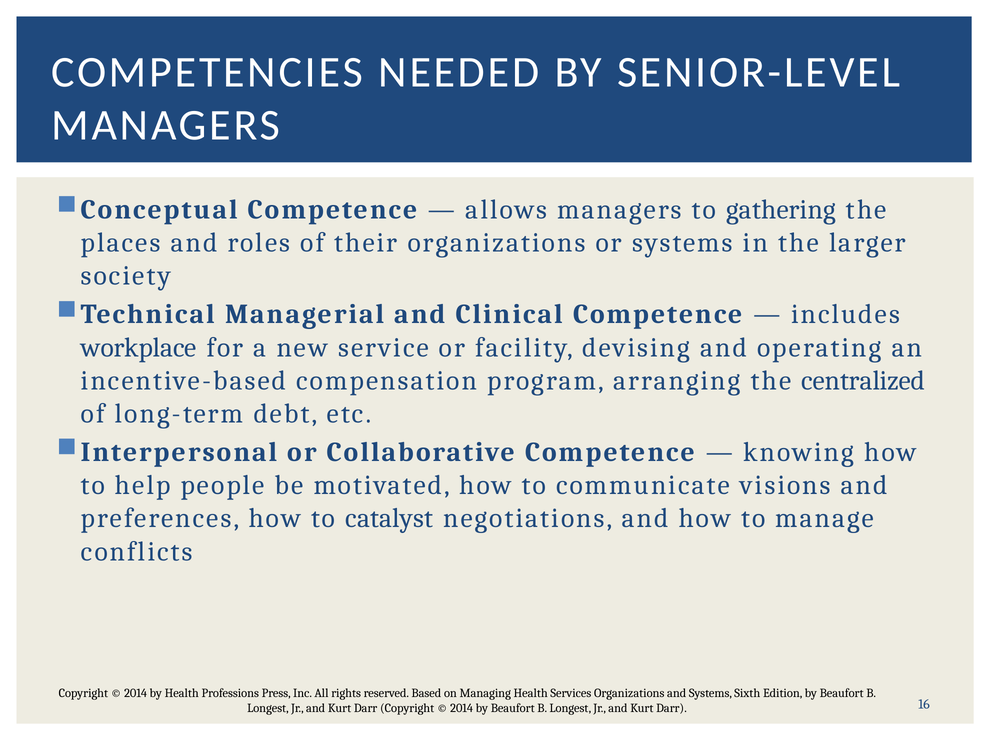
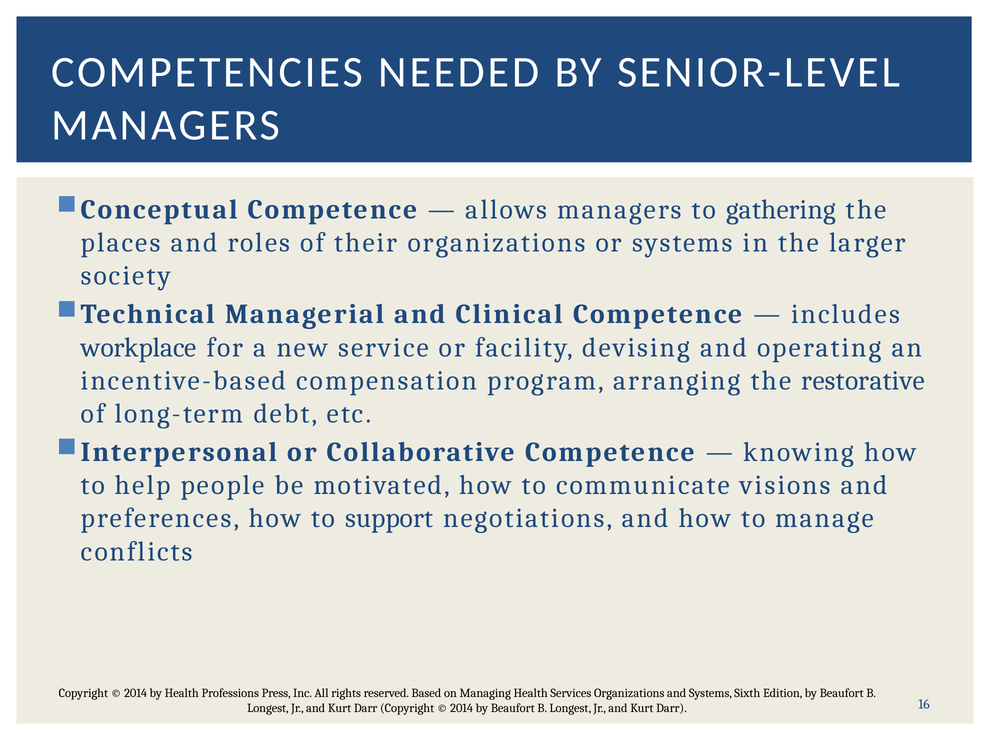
centralized: centralized -> restorative (863, 381)
catalyst: catalyst -> support (389, 519)
